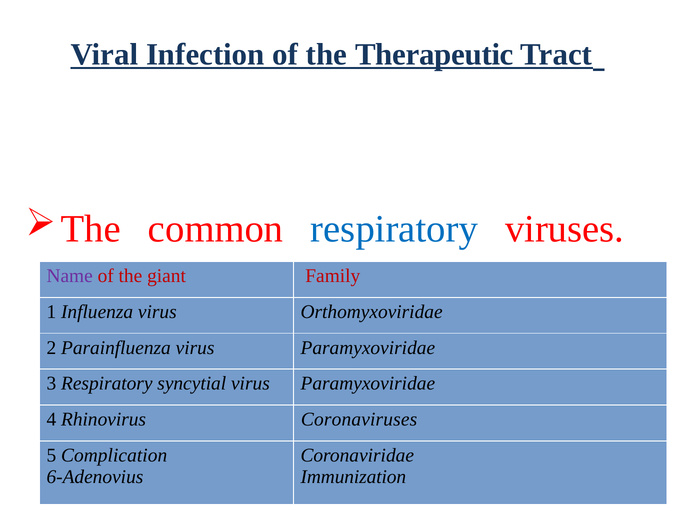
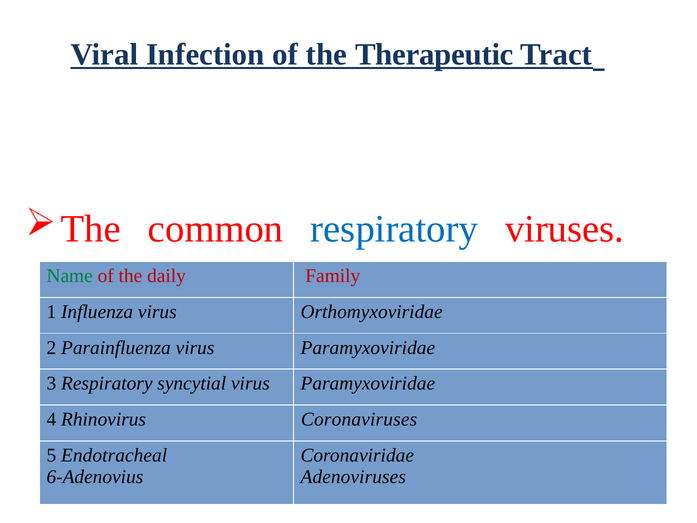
Name colour: purple -> green (70, 276)
giant: giant -> daily (167, 276)
Complication: Complication -> Endotracheal (114, 455)
Immunization: Immunization -> Adenoviruses (353, 477)
